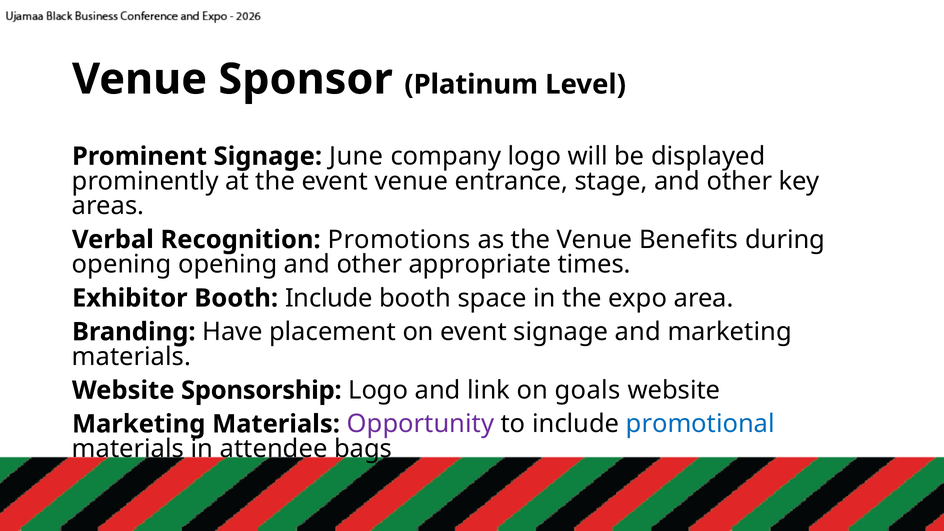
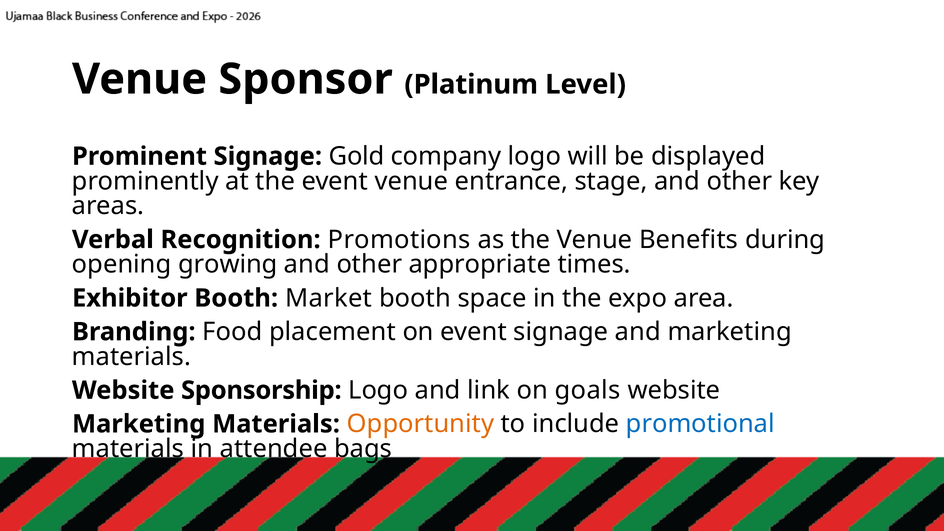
June: June -> Gold (357, 156)
opening opening: opening -> growing (228, 265)
Booth Include: Include -> Market (329, 298)
Have: Have -> Food (232, 332)
Opportunity colour: purple -> orange (421, 424)
